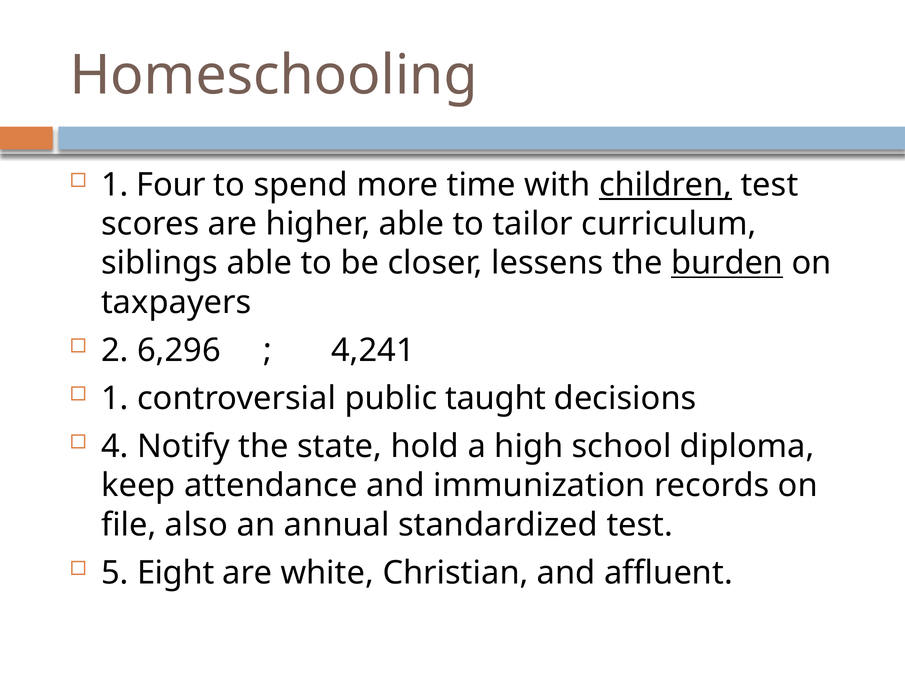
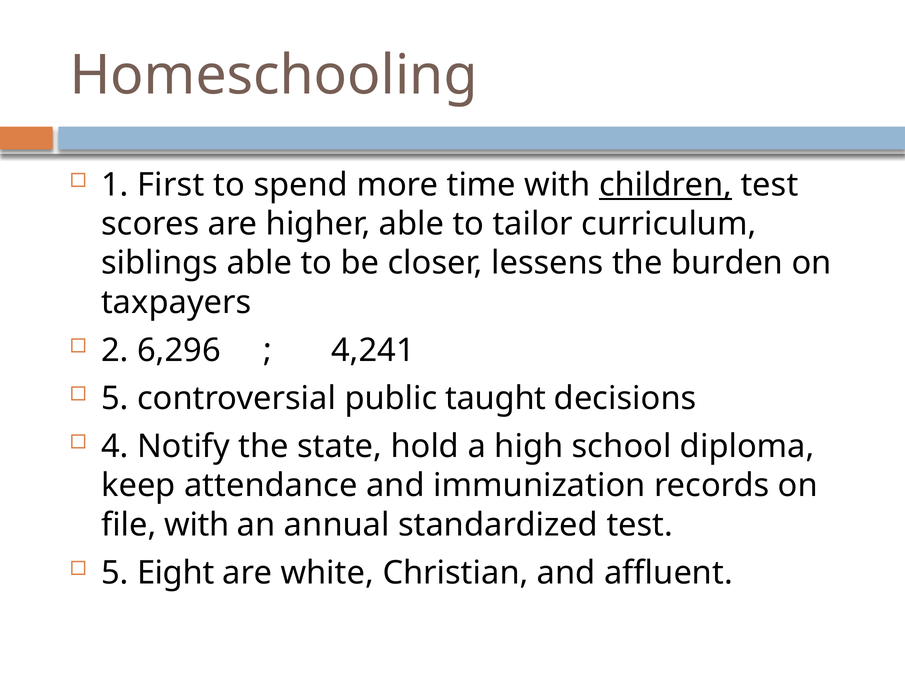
Four: Four -> First (171, 185)
burden underline: present -> none (727, 263)
1: 1 -> 5 (115, 398)
file also: also -> with (197, 525)
